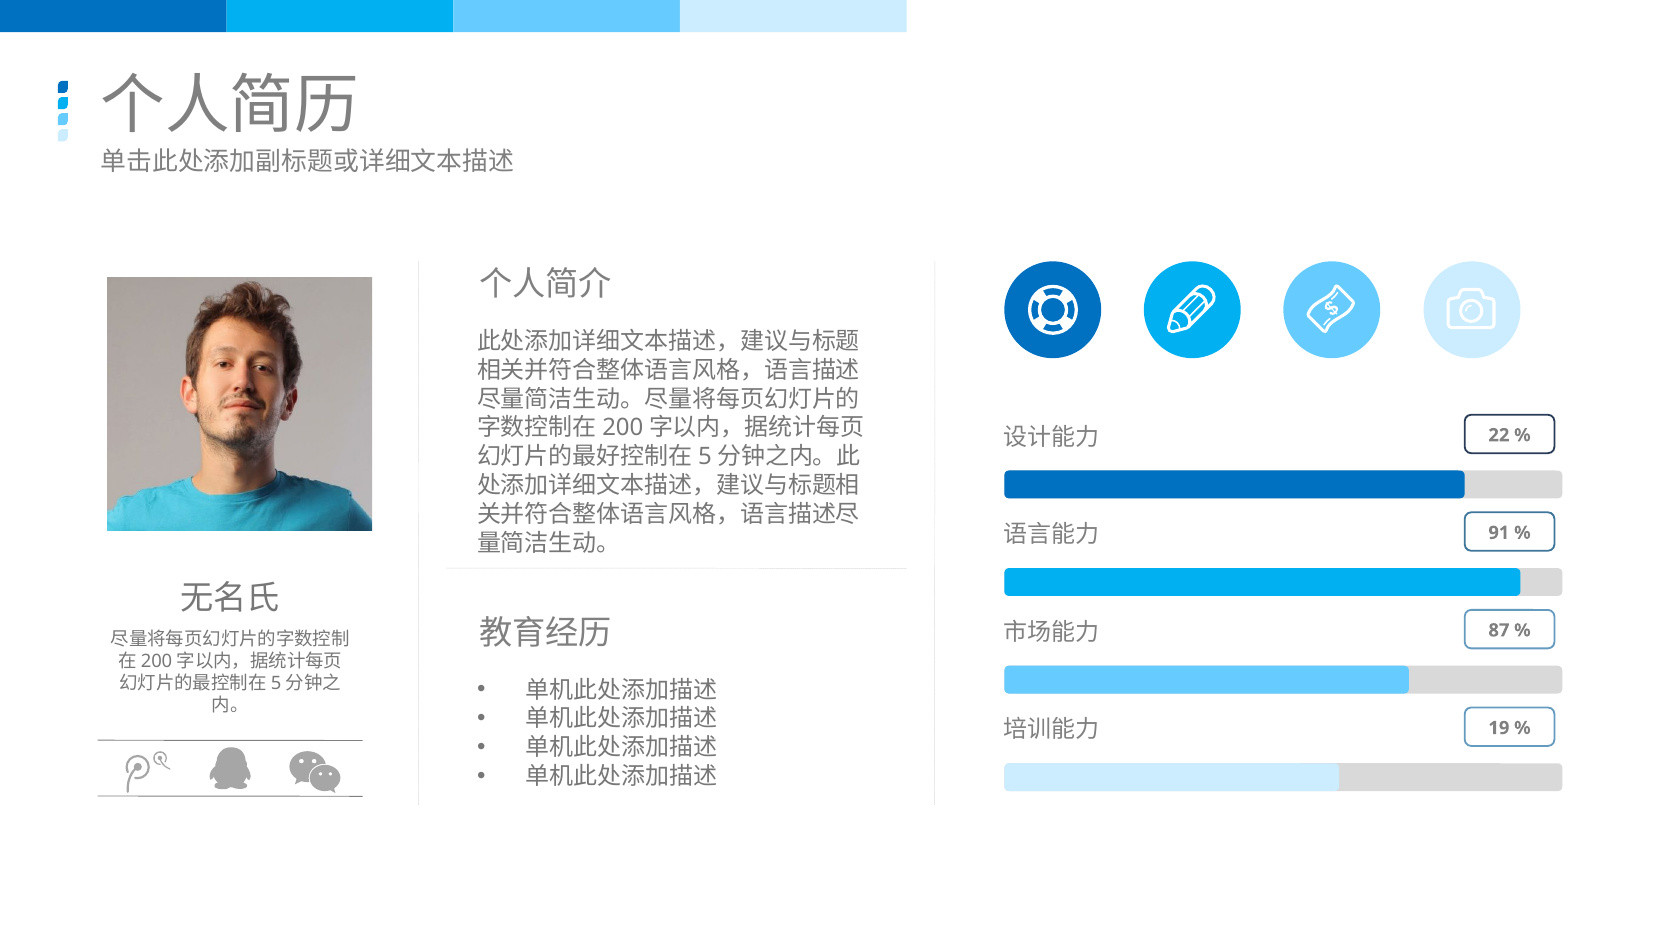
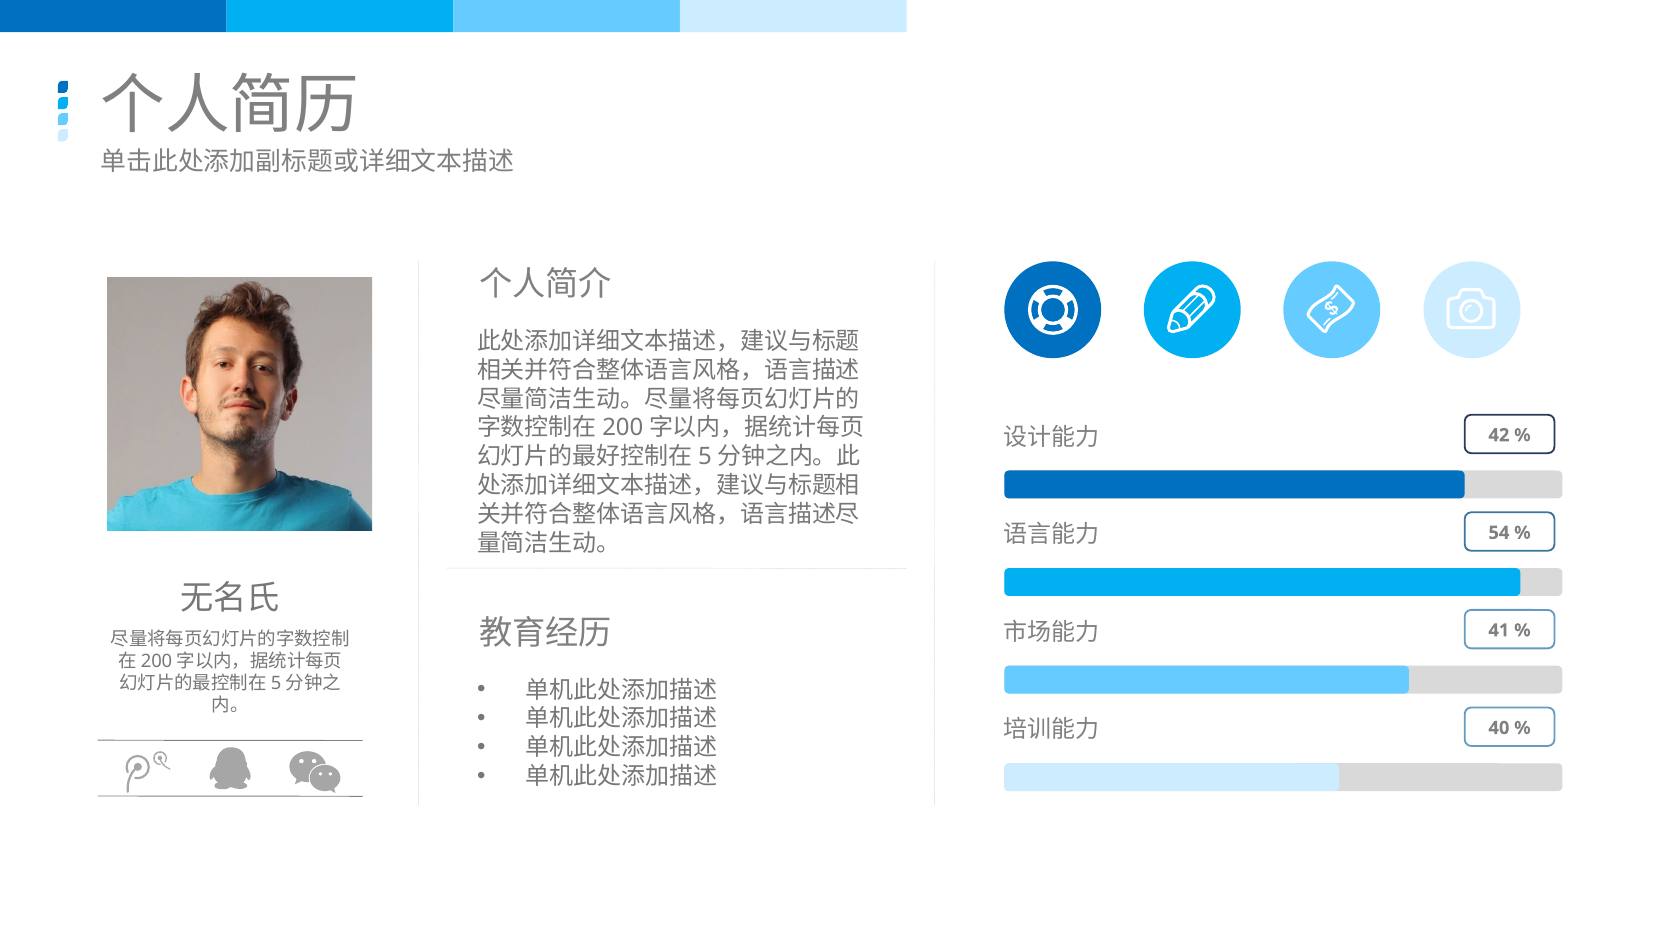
22: 22 -> 42 (1499, 435)
91: 91 -> 54 (1499, 533)
87: 87 -> 41 (1499, 631)
19: 19 -> 40 (1499, 728)
